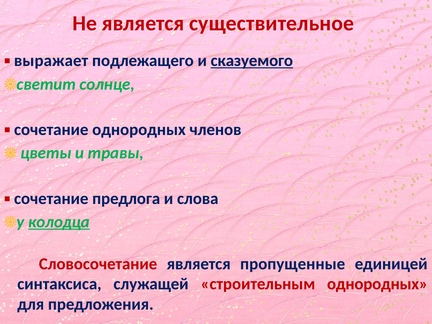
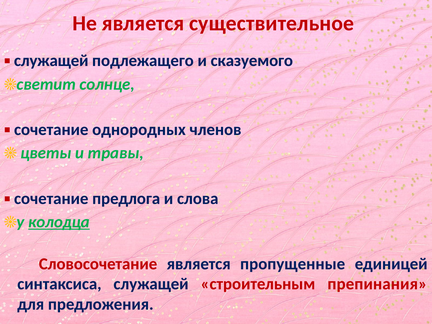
выражает: выражает -> служащей (51, 61)
сказуемого underline: present -> none (252, 61)
строительным однородных: однородных -> препинания (377, 284)
